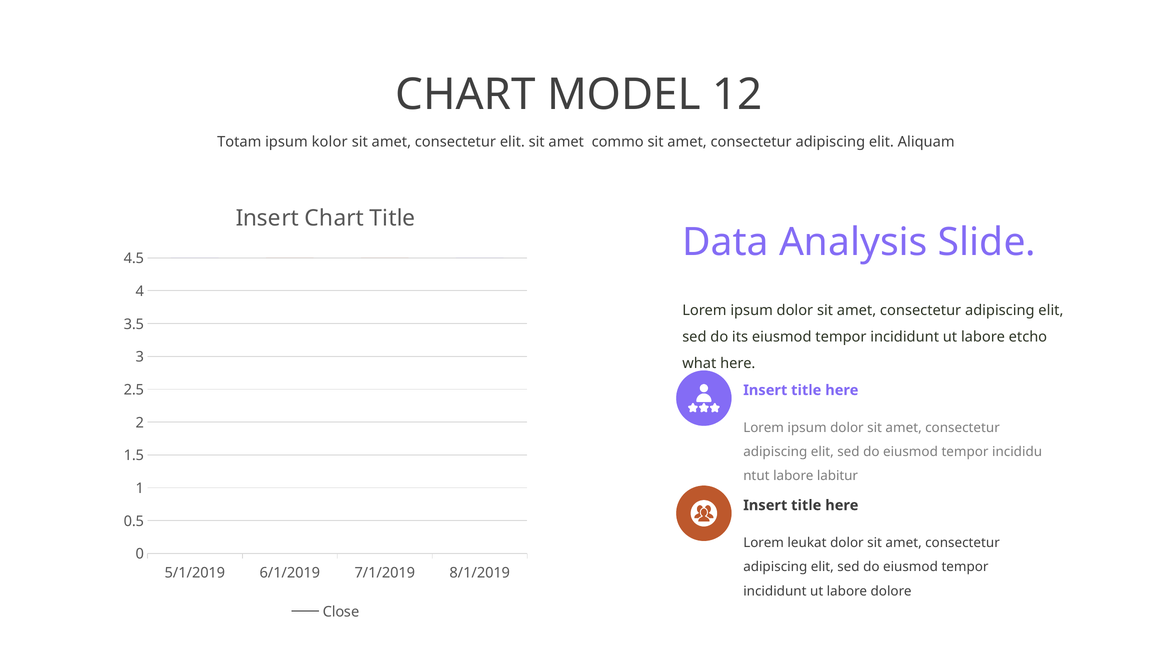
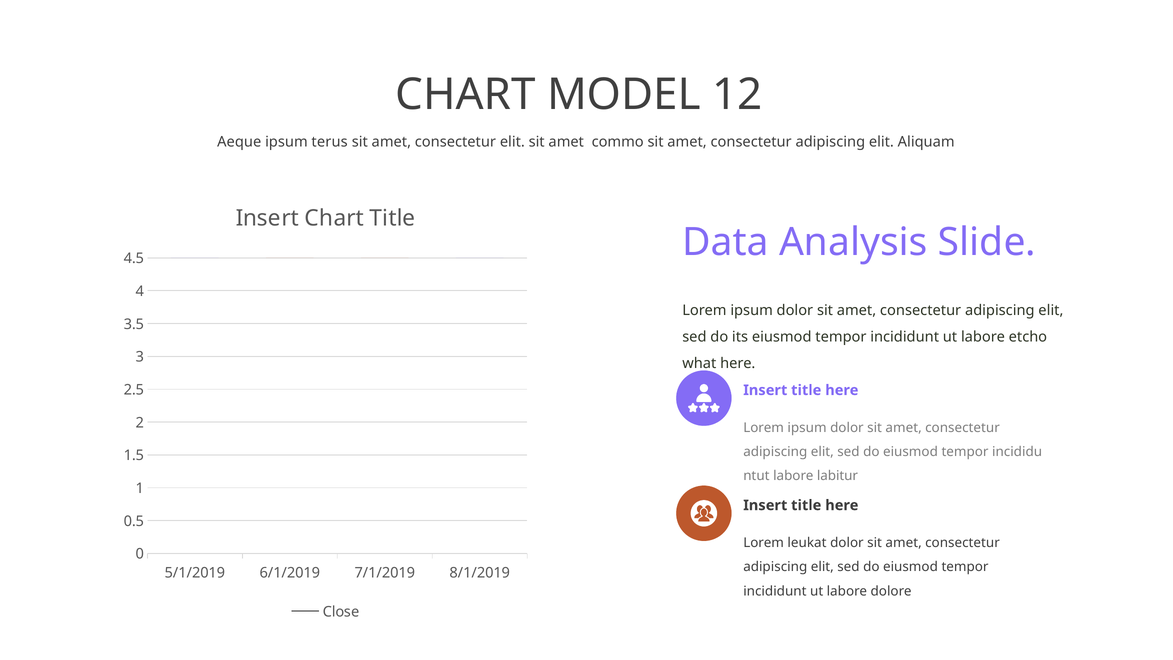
Totam: Totam -> Aeque (239, 142)
kolor: kolor -> terus (330, 142)
